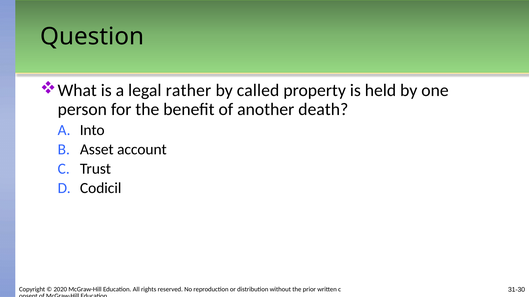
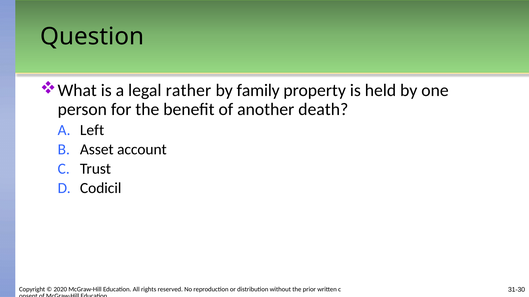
called: called -> family (258, 91)
Into: Into -> Left (92, 130)
